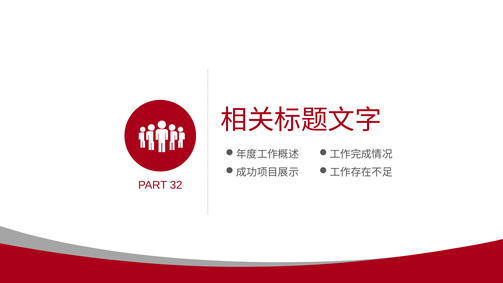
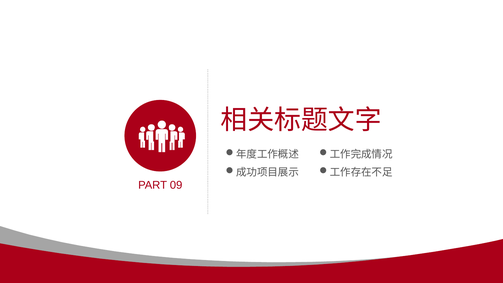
32: 32 -> 09 (176, 185)
